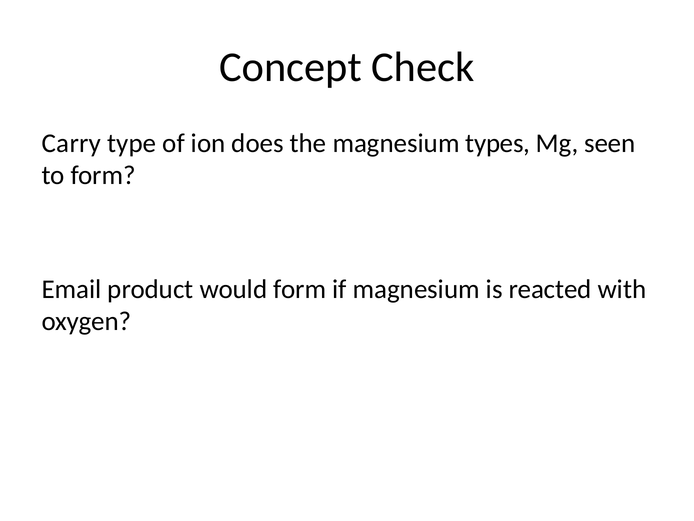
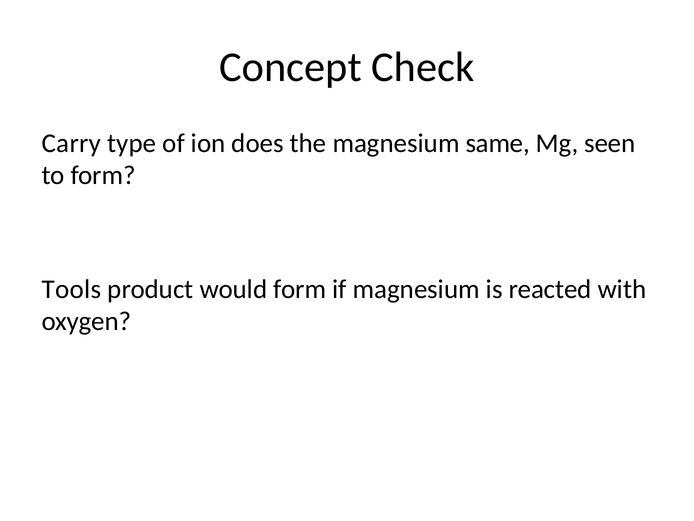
types: types -> same (498, 143)
Email: Email -> Tools (71, 289)
